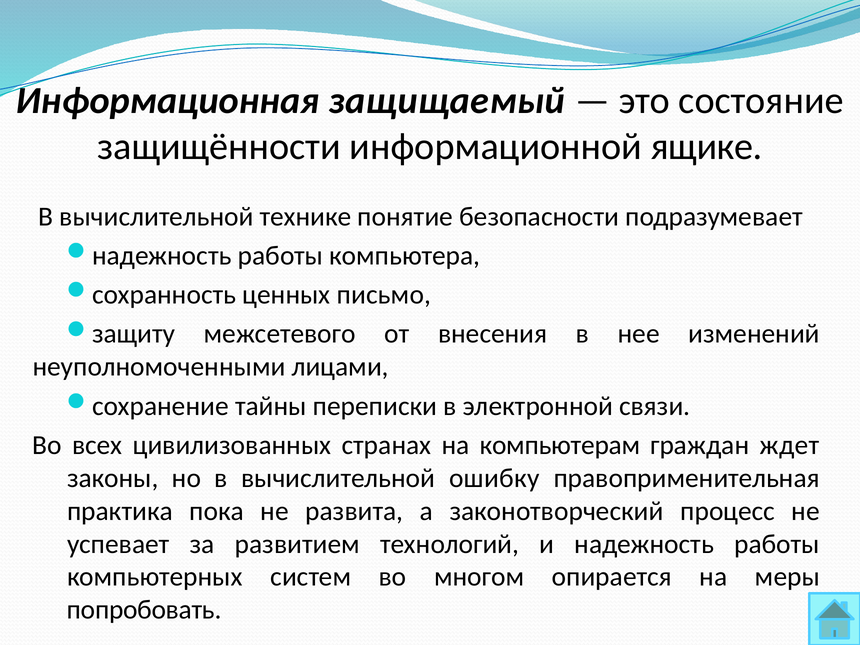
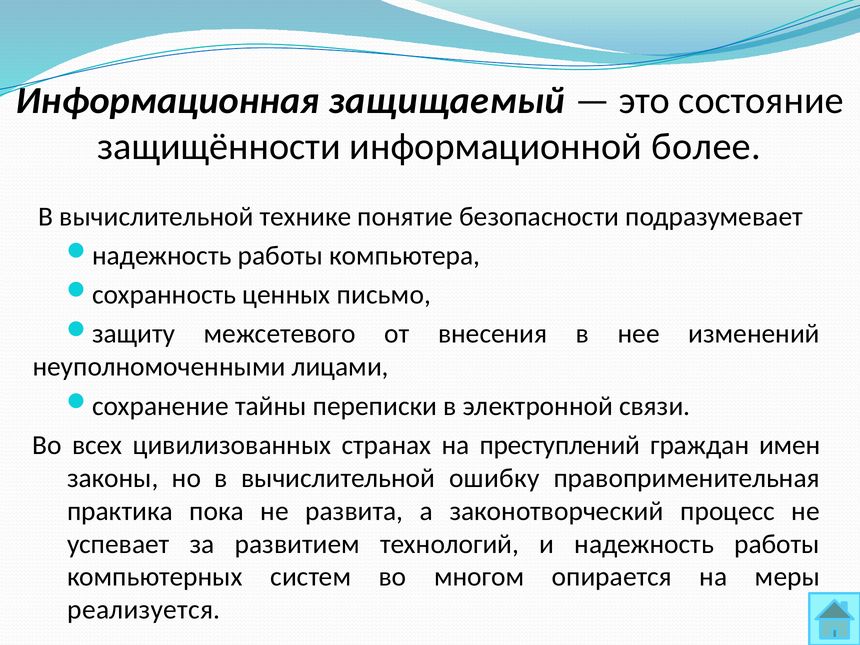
ящике: ящике -> более (706, 146)
компьютерам: компьютерам -> преступлений (560, 445)
ждет: ждет -> имен (790, 445)
попробовать: попробовать -> реализуется (144, 610)
